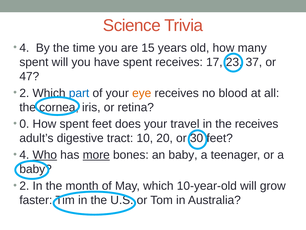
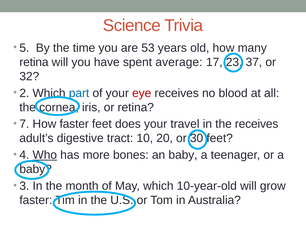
4: 4 -> 5 (24, 48)
15: 15 -> 53 (148, 48)
spent: spent -> retina (34, 62)
spent receives: receives -> average (179, 62)
47: 47 -> 32 (29, 76)
eye colour: orange -> red (142, 93)
0: 0 -> 7 (24, 124)
How spent: spent -> faster (74, 124)
more underline: present -> none (96, 155)
2: 2 -> 3 (24, 186)
